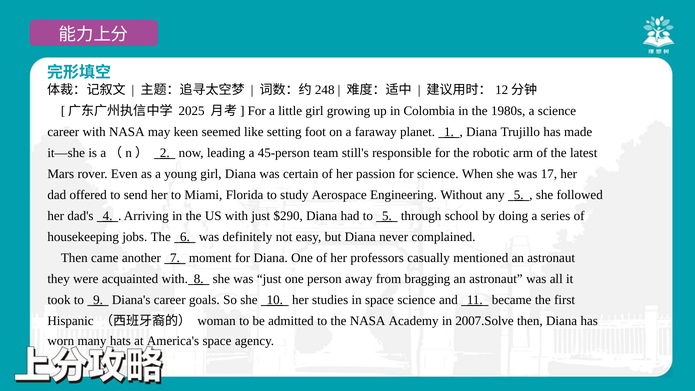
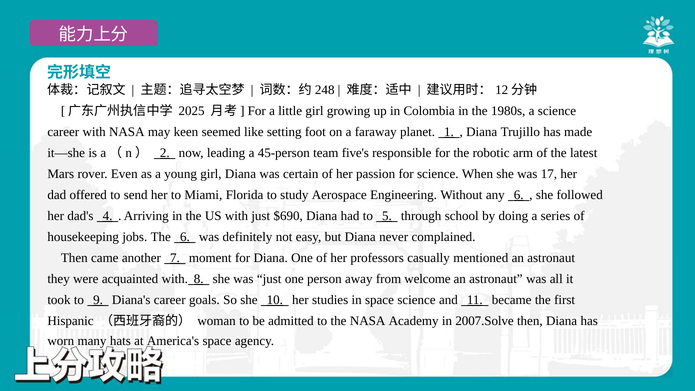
still's: still's -> five's (355, 153)
5: 5 -> 6 (519, 195)
$290: $290 -> $690 (288, 216)
bragging: bragging -> welcome (427, 279)
